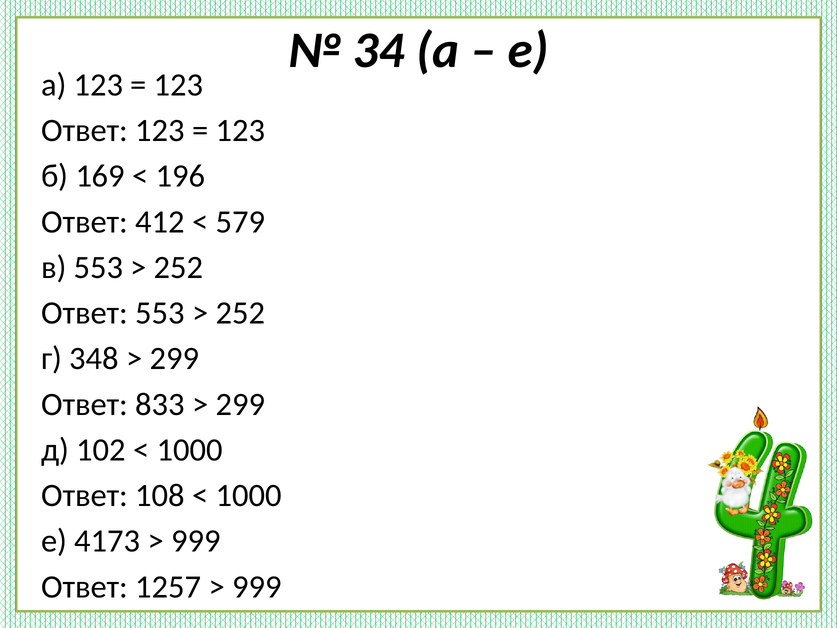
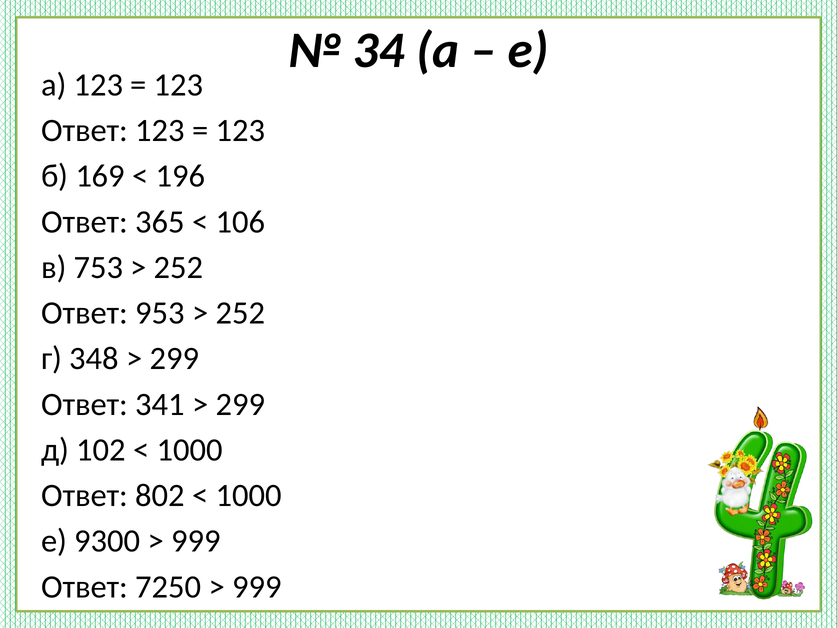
412: 412 -> 365 (160, 222)
579: 579 -> 106 (240, 222)
в 553: 553 -> 753 (98, 267)
Ответ 553: 553 -> 953 (160, 313)
833: 833 -> 341 (160, 404)
108: 108 -> 802 (160, 495)
4173: 4173 -> 9300 (107, 541)
1257: 1257 -> 7250 (168, 587)
